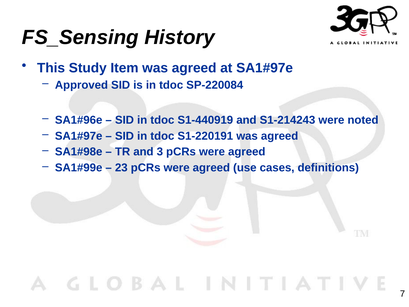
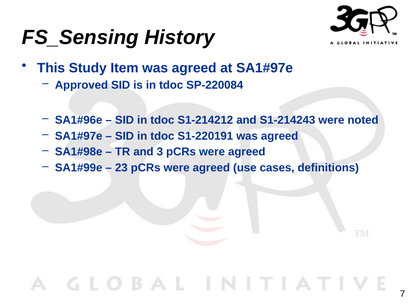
S1-440919: S1-440919 -> S1-214212 (205, 120)
